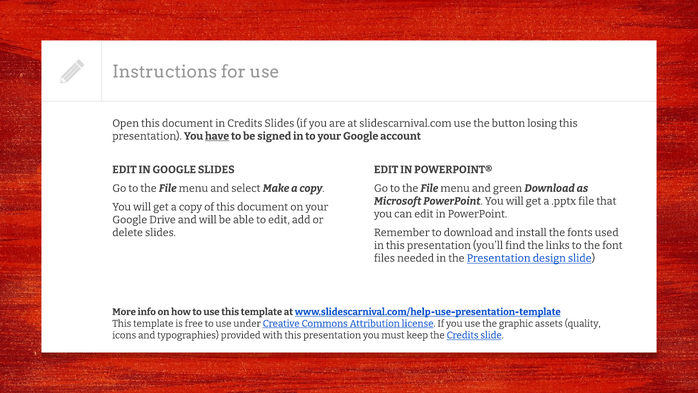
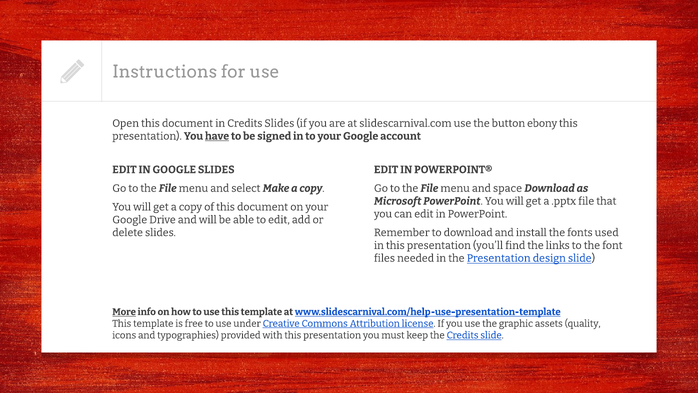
losing: losing -> ebony (542, 123)
green: green -> space (508, 188)
More underline: none -> present (124, 312)
